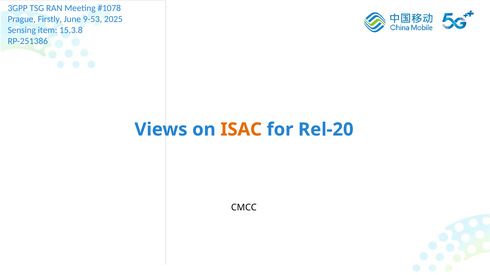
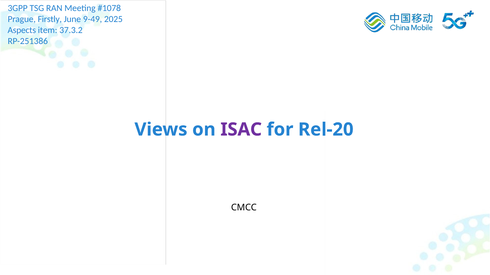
9-53: 9-53 -> 9-49 (93, 19)
Sensing: Sensing -> Aspects (22, 30)
15.3.8: 15.3.8 -> 37.3.2 (71, 30)
ISAC colour: orange -> purple (241, 130)
